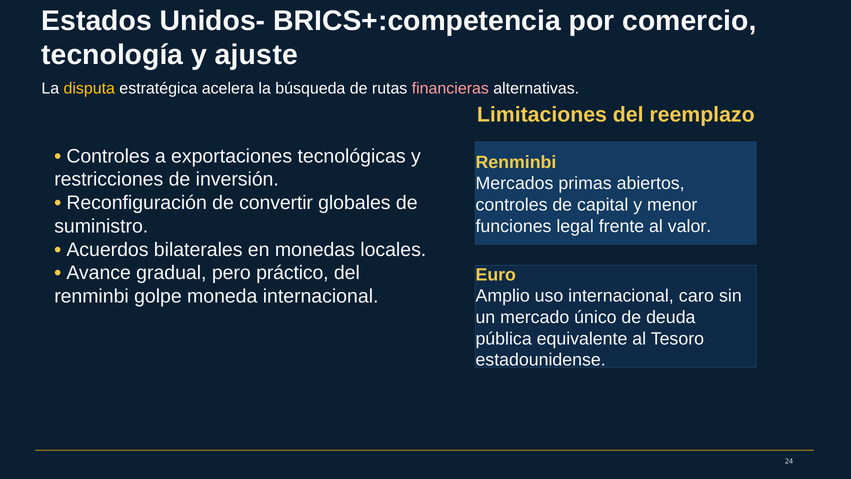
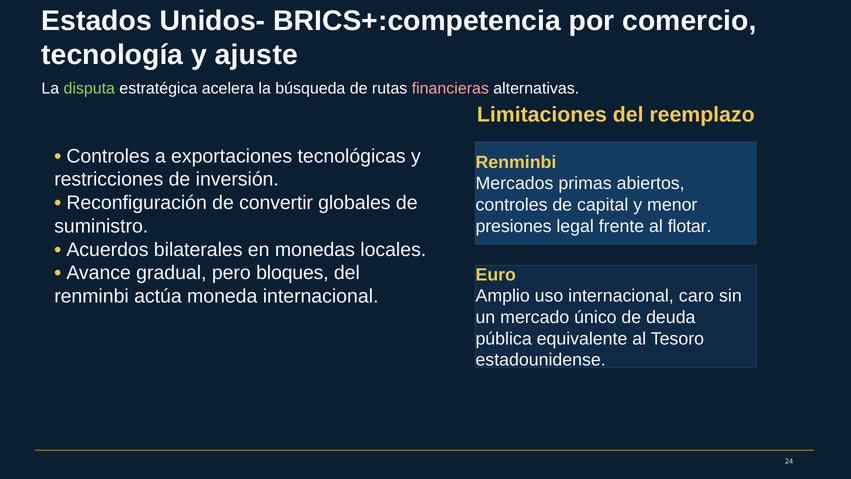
disputa colour: yellow -> light green (89, 88)
funciones: funciones -> presiones (514, 226)
valor: valor -> flotar (690, 226)
práctico: práctico -> bloques (292, 273)
golpe: golpe -> actúa (158, 296)
